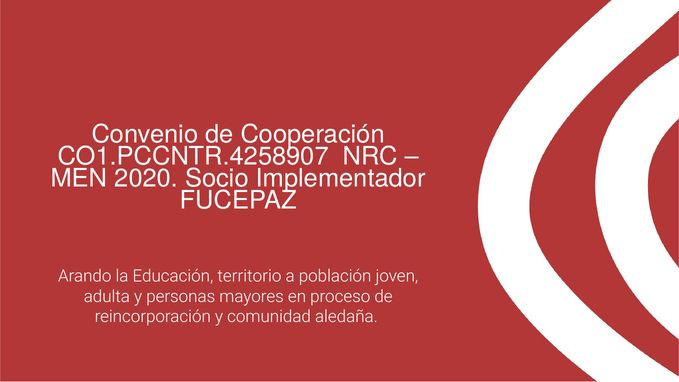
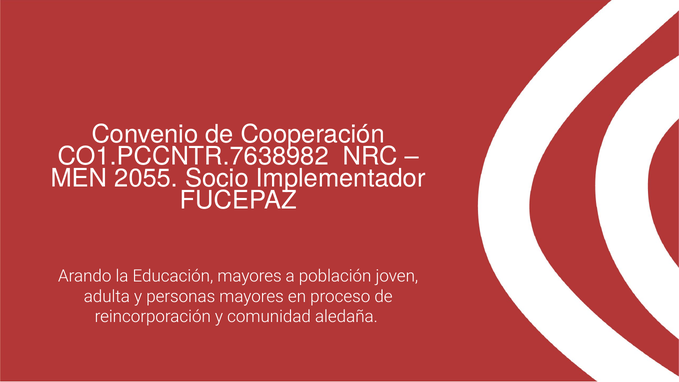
CO1.PCCNTR.4258907: CO1.PCCNTR.4258907 -> CO1.PCCNTR.7638982 (193, 157)
2020: 2020 -> 2055 (146, 179)
Educación territorio: territorio -> mayores (250, 276)
